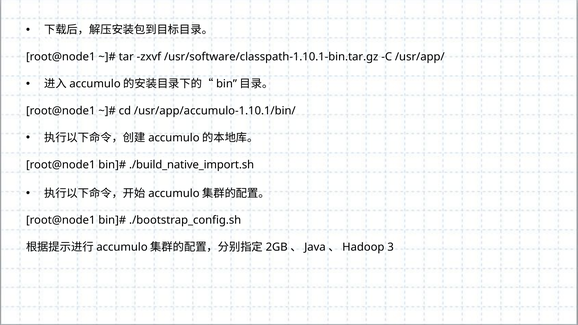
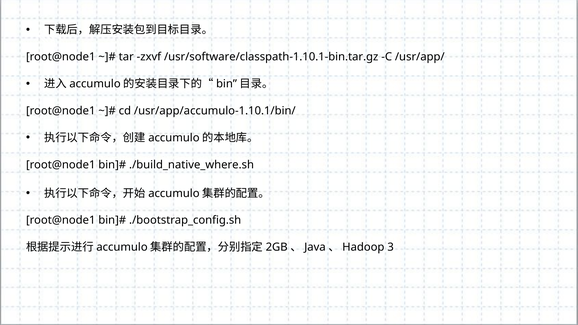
./build_native_import.sh: ./build_native_import.sh -> ./build_native_where.sh (192, 165)
